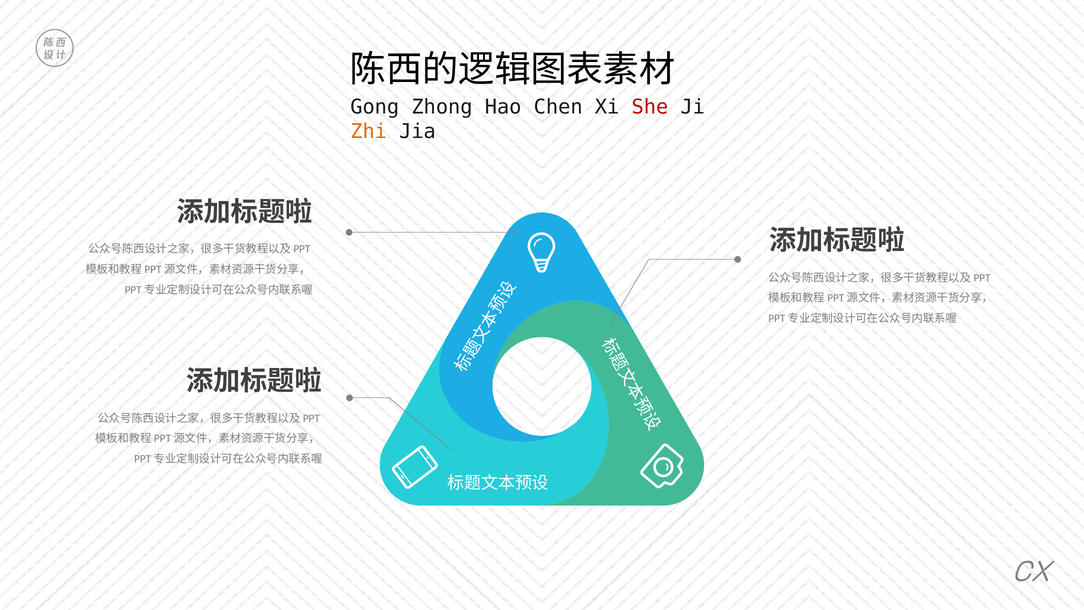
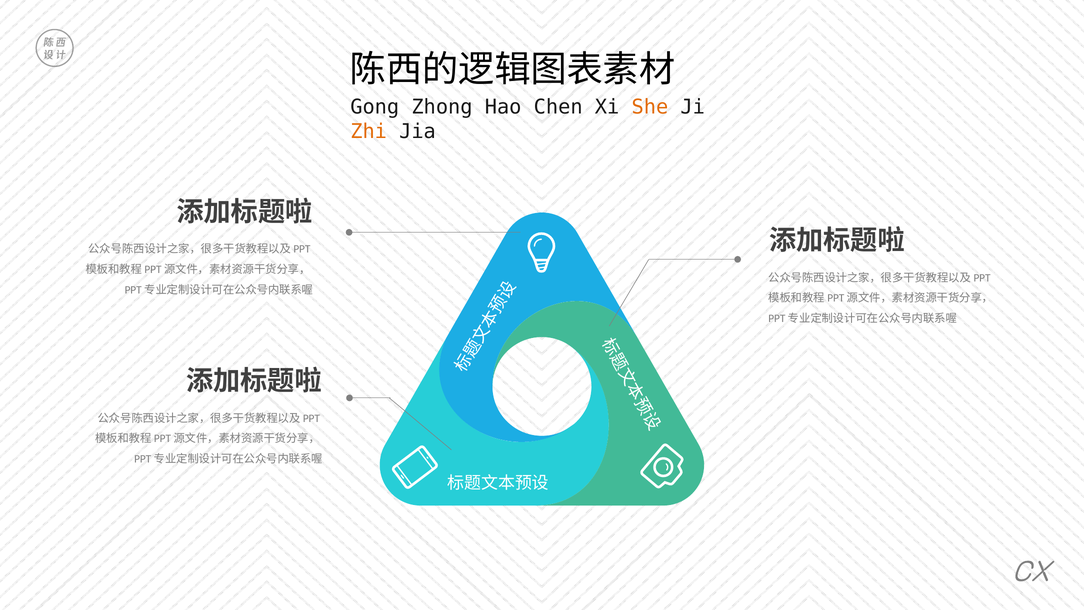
She colour: red -> orange (650, 107)
